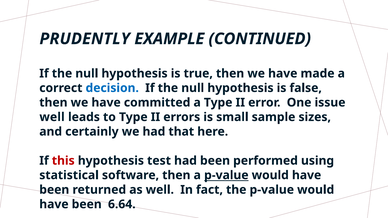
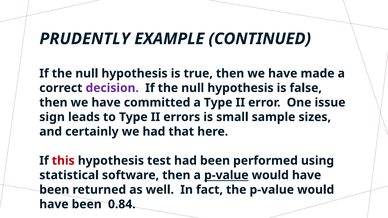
decision colour: blue -> purple (112, 88)
well: well -> sign (52, 117)
6.64: 6.64 -> 0.84 (122, 204)
